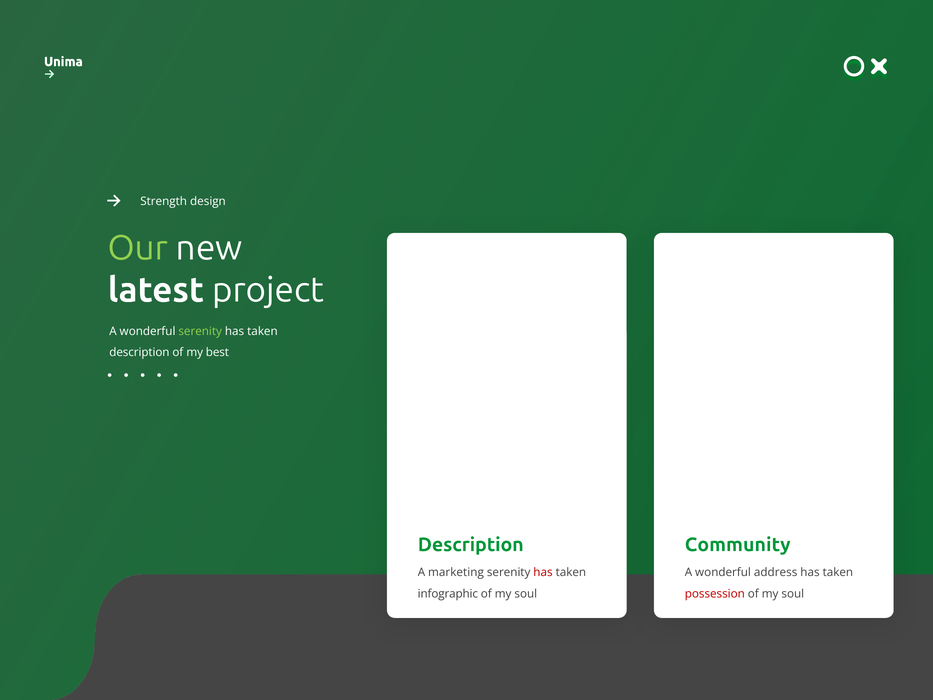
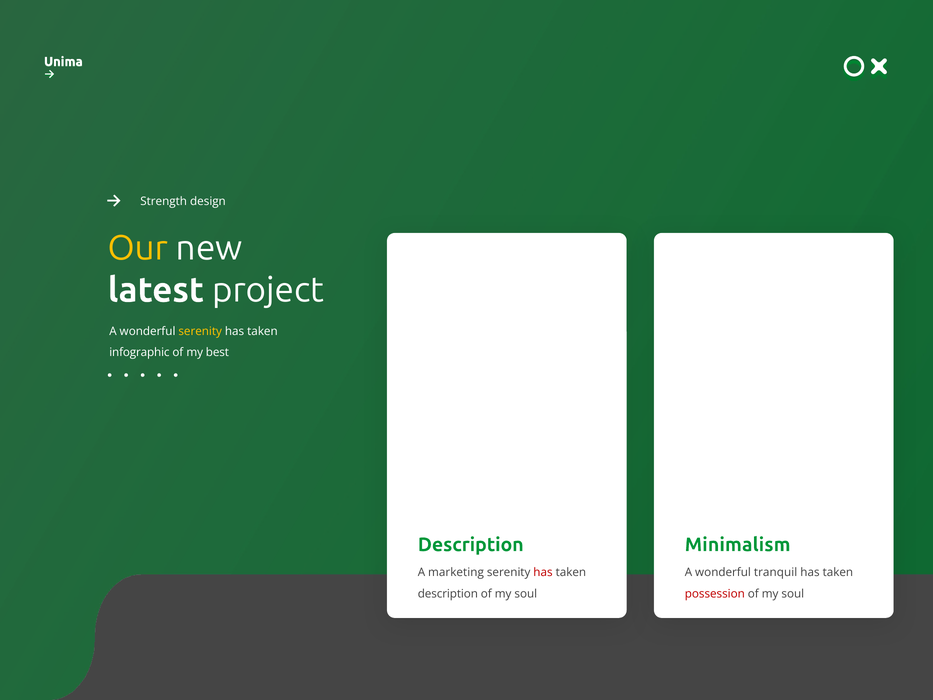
Our colour: light green -> yellow (138, 248)
serenity colour: light green -> yellow (200, 331)
description: description -> infographic (139, 352)
Community: Community -> Minimalism (738, 544)
address: address -> tranquil (776, 572)
infographic: infographic -> description (448, 593)
